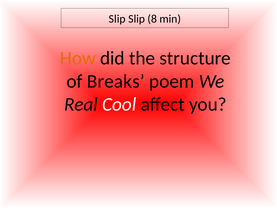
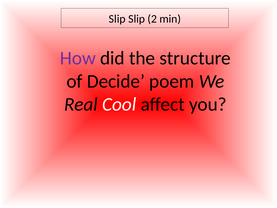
8: 8 -> 2 (152, 19)
How colour: orange -> purple (78, 58)
Breaks: Breaks -> Decide (116, 81)
